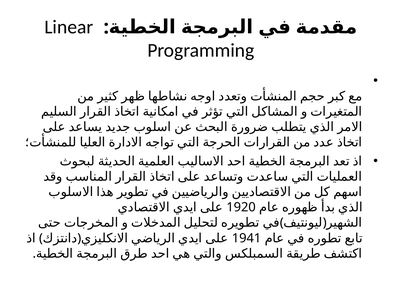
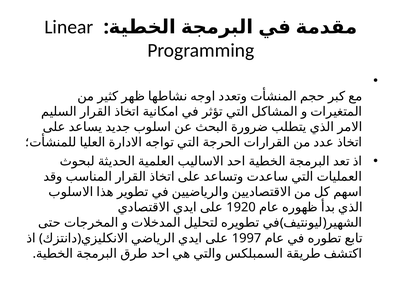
1941: 1941 -> 1997 (247, 239)
